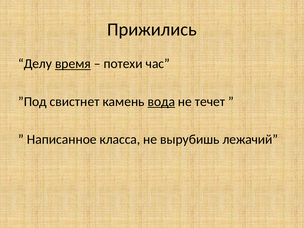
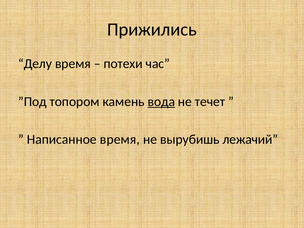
время underline: present -> none (73, 64)
свистнет: свистнет -> топором (75, 102)
Написанное класса: класса -> время (120, 139)
